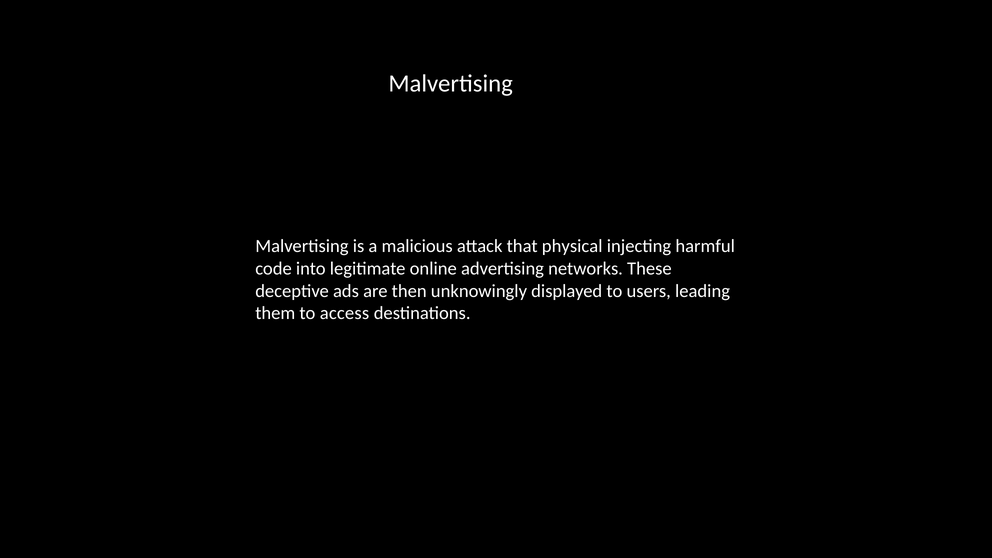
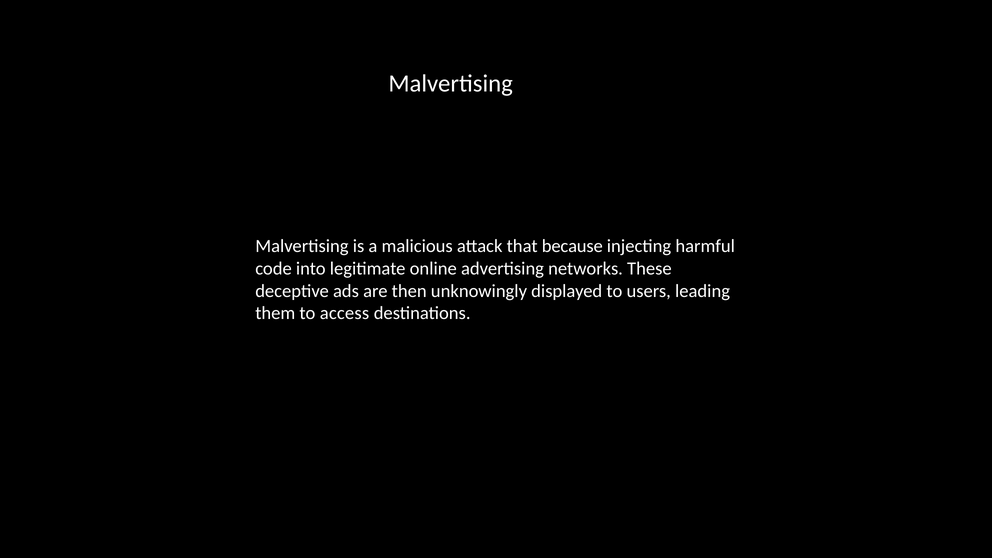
physical: physical -> because (572, 246)
